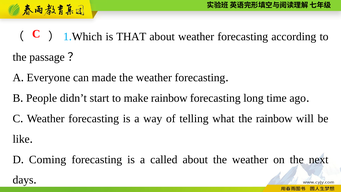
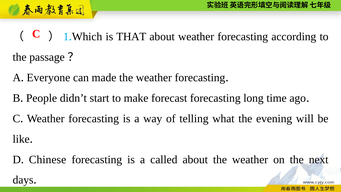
make rainbow: rainbow -> forecast (169, 98)
the rainbow: rainbow -> evening (274, 118)
Coming: Coming -> Chinese (48, 159)
